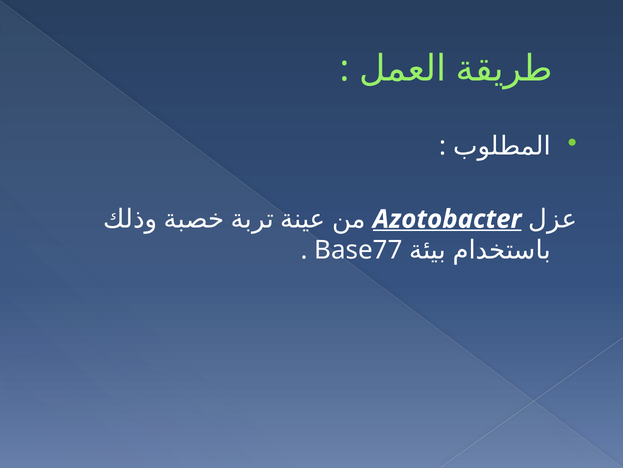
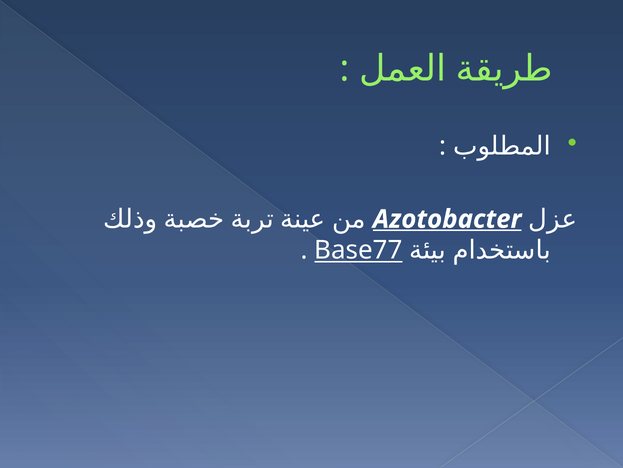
Base77 underline: none -> present (358, 250)
